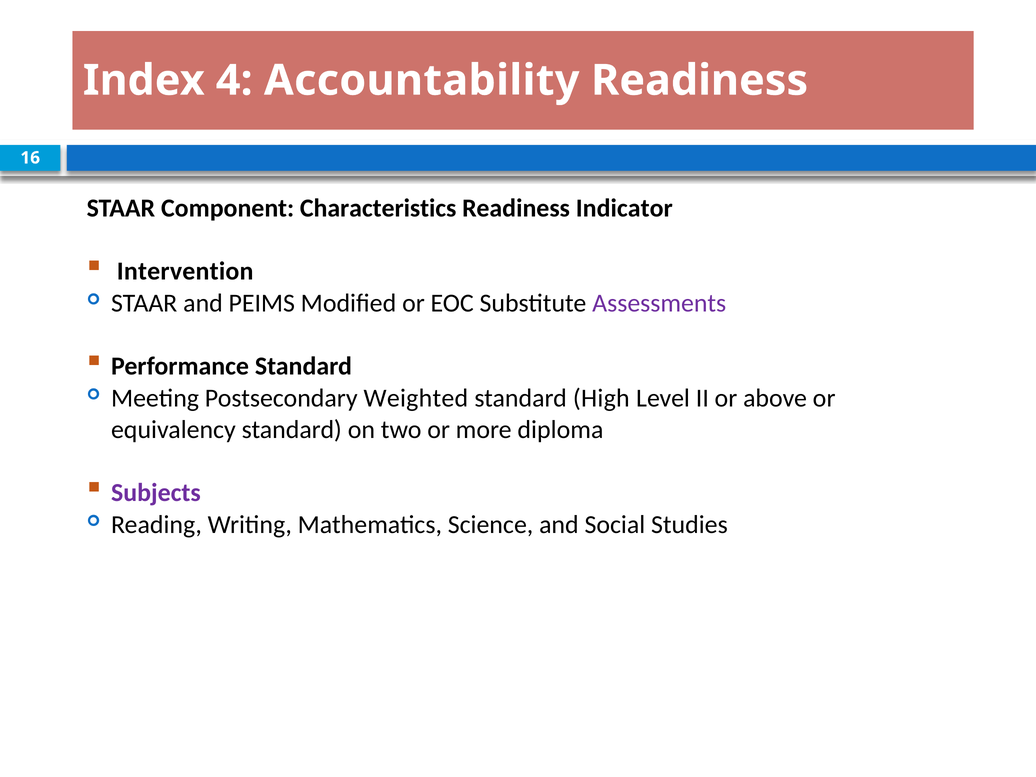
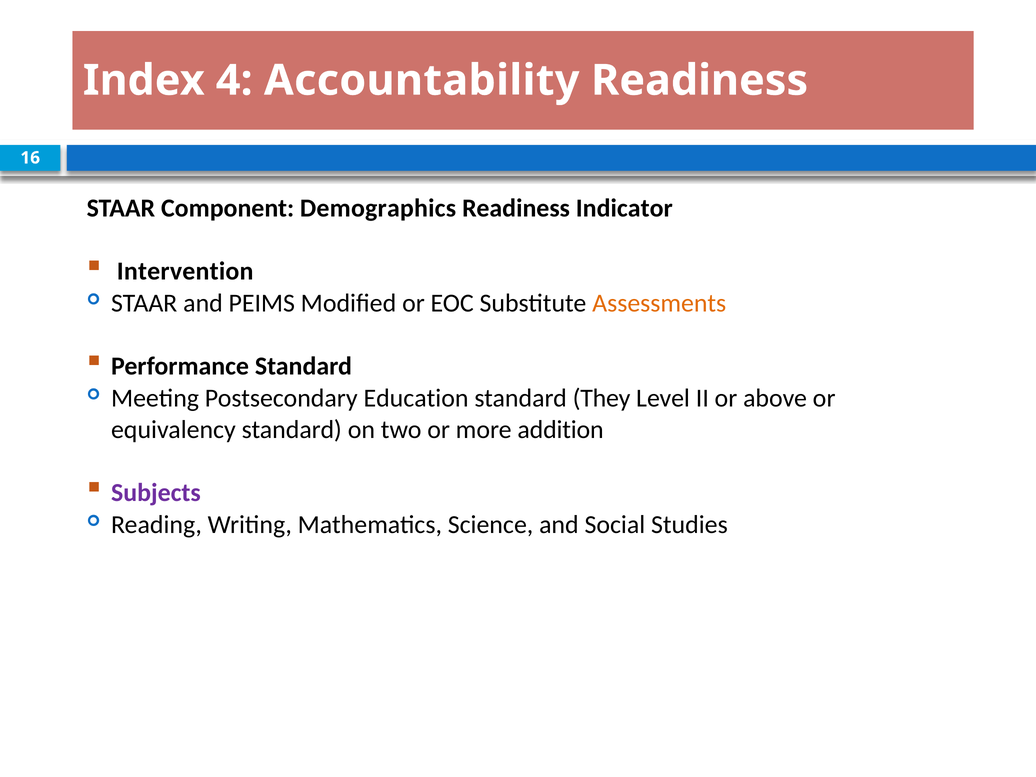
Characteristics: Characteristics -> Demographics (378, 208)
Assessments colour: purple -> orange (659, 303)
Weighted: Weighted -> Education (416, 398)
High: High -> They (602, 398)
diploma: diploma -> addition (561, 430)
